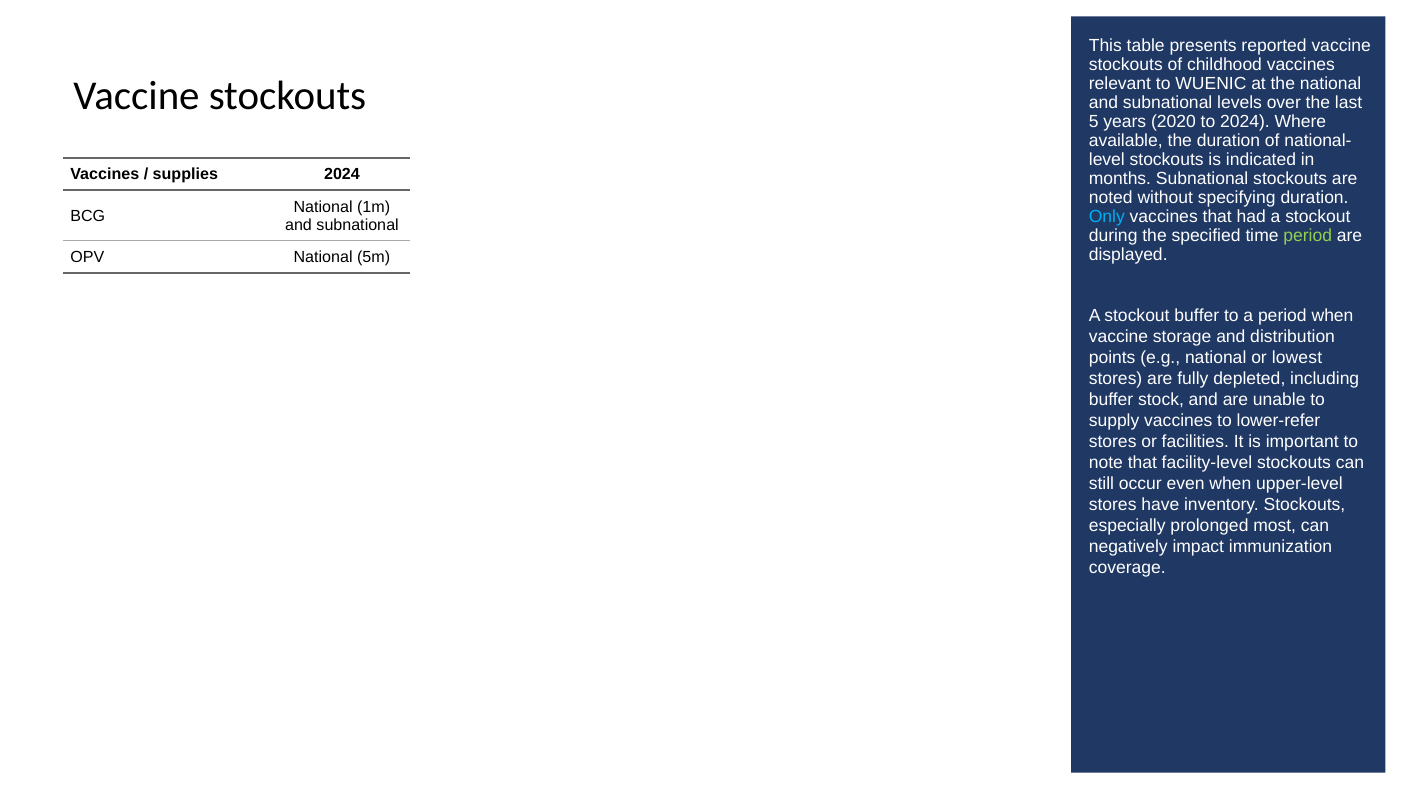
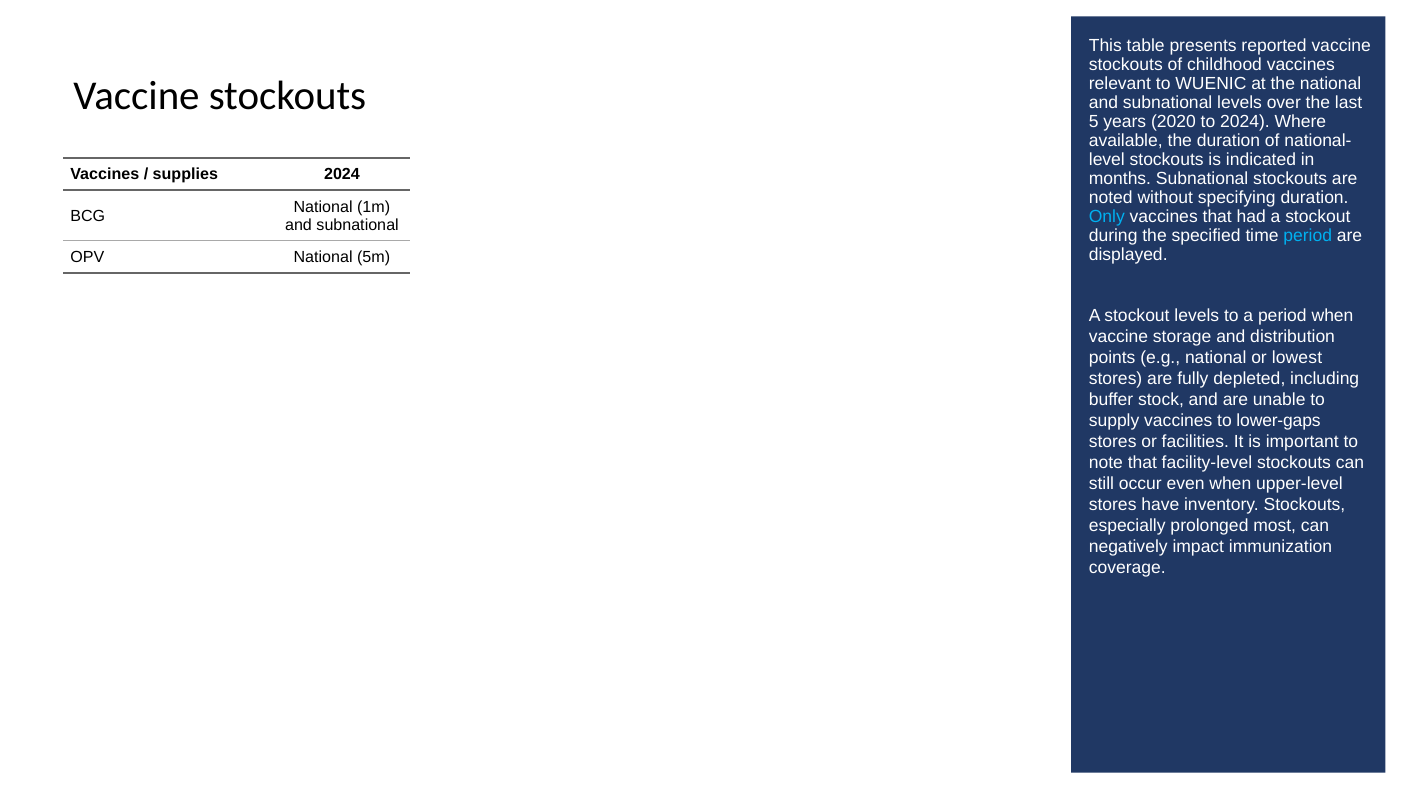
period colour: light green -> light blue (1308, 235)
stockout buffer: buffer -> levels (1197, 315)
lower-refer: lower-refer -> lower-gaps (1279, 421)
